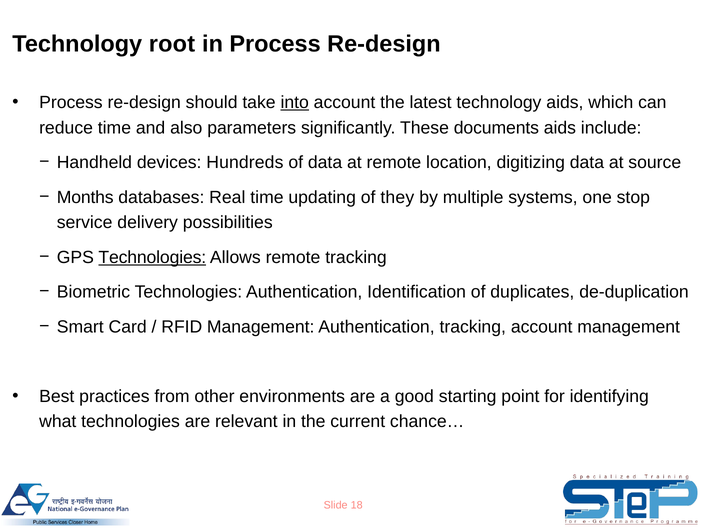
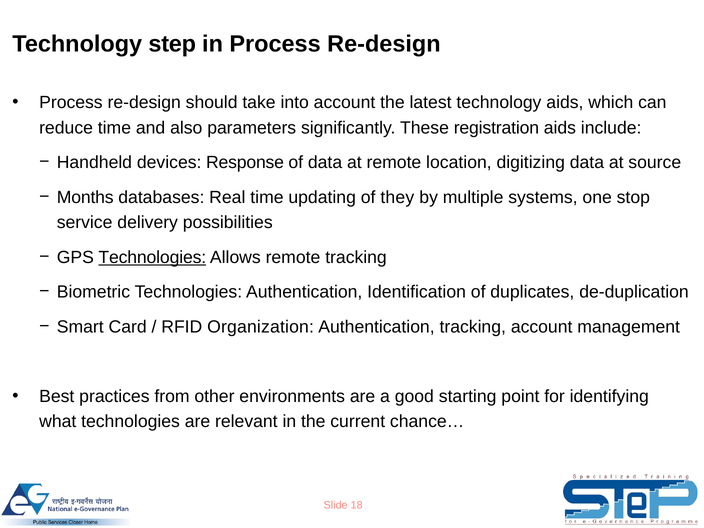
root: root -> step (172, 44)
into underline: present -> none (295, 103)
documents: documents -> registration (496, 128)
Hundreds: Hundreds -> Response (245, 163)
RFID Management: Management -> Organization (261, 327)
